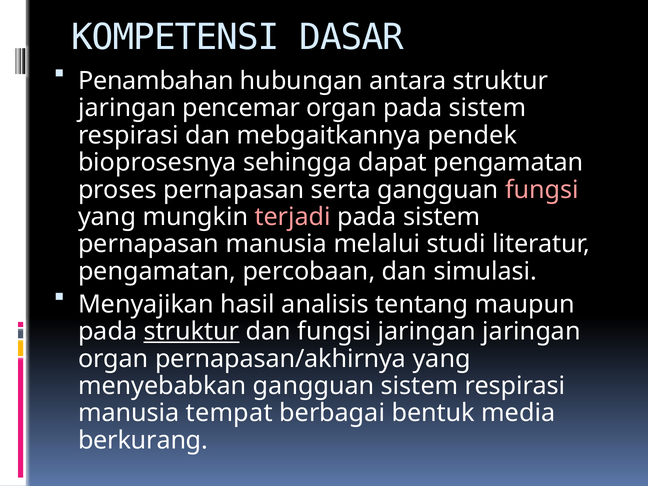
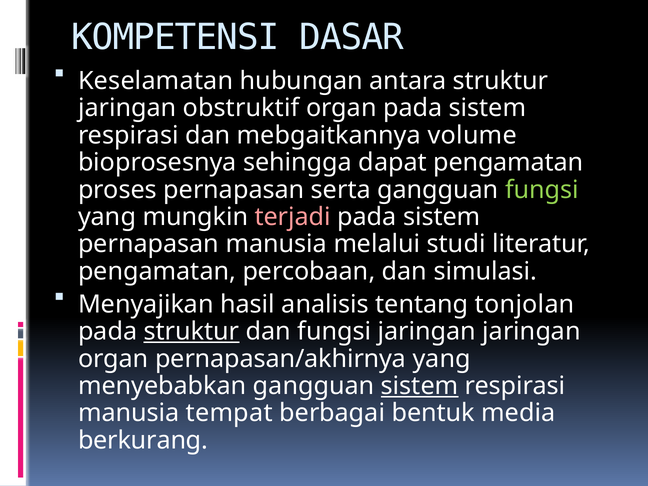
Penambahan: Penambahan -> Keselamatan (156, 81)
pencemar: pencemar -> obstruktif (241, 108)
pendek: pendek -> volume (472, 135)
fungsi colour: pink -> light green (542, 190)
maupun: maupun -> tonjolan (525, 304)
sistem underline: none -> present (420, 386)
